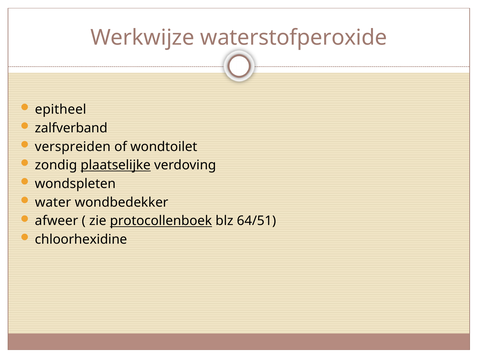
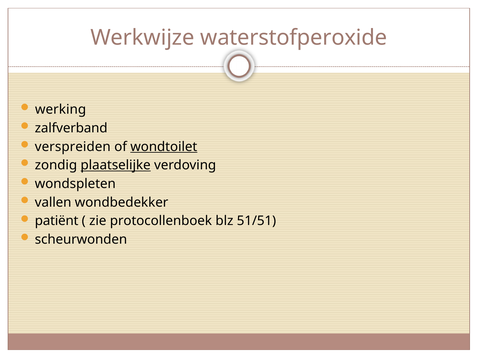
epitheel: epitheel -> werking (61, 110)
wondtoilet underline: none -> present (164, 147)
water: water -> vallen (53, 203)
afweer: afweer -> patiënt (57, 221)
protocollenboek underline: present -> none (161, 221)
64/51: 64/51 -> 51/51 (256, 221)
chloorhexidine: chloorhexidine -> scheurwonden (81, 240)
